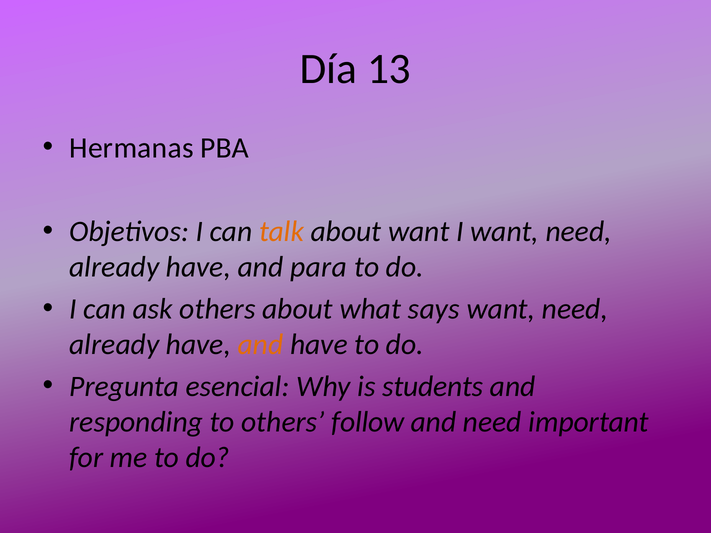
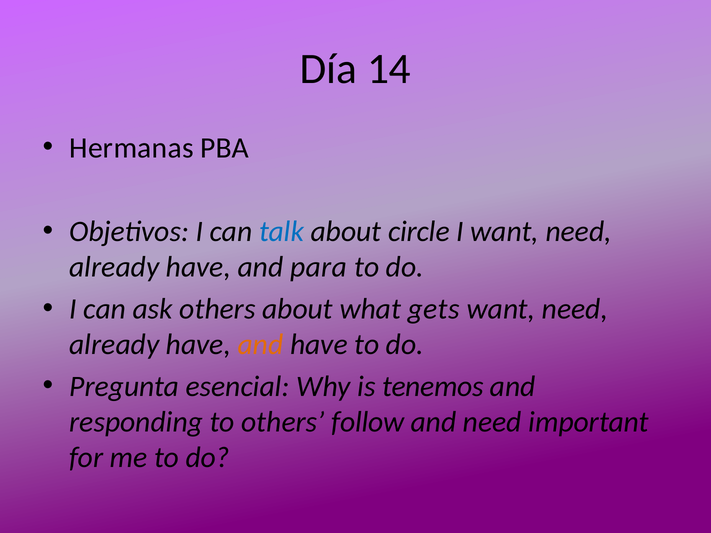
13: 13 -> 14 (389, 69)
talk colour: orange -> blue (282, 232)
about want: want -> circle (419, 232)
says: says -> gets (434, 309)
students: students -> tenemos (433, 386)
